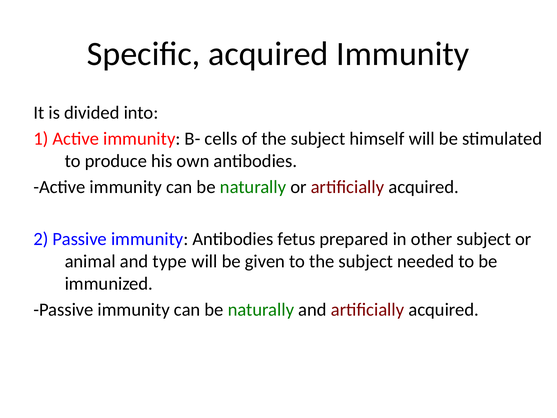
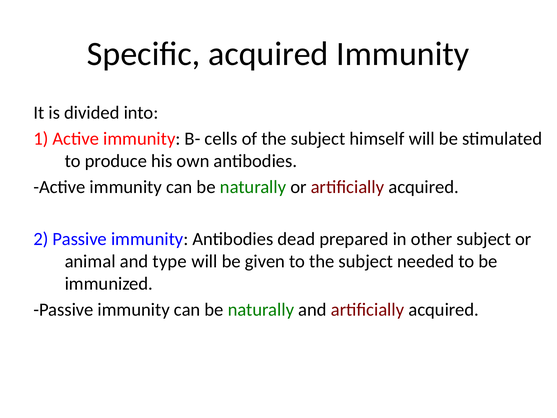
fetus: fetus -> dead (296, 239)
